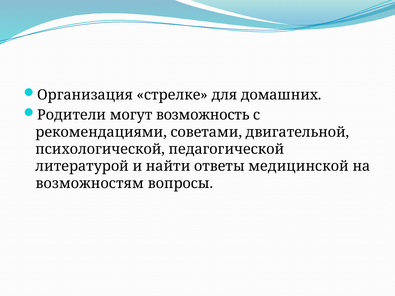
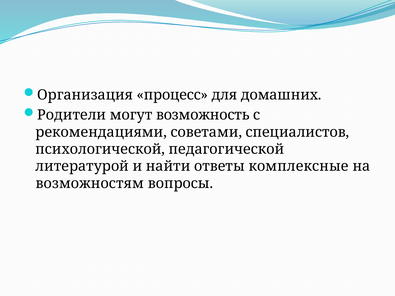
стрелке: стрелке -> процесс (172, 95)
двигательной: двигательной -> специалистов (297, 132)
медицинской: медицинской -> комплексные (299, 166)
